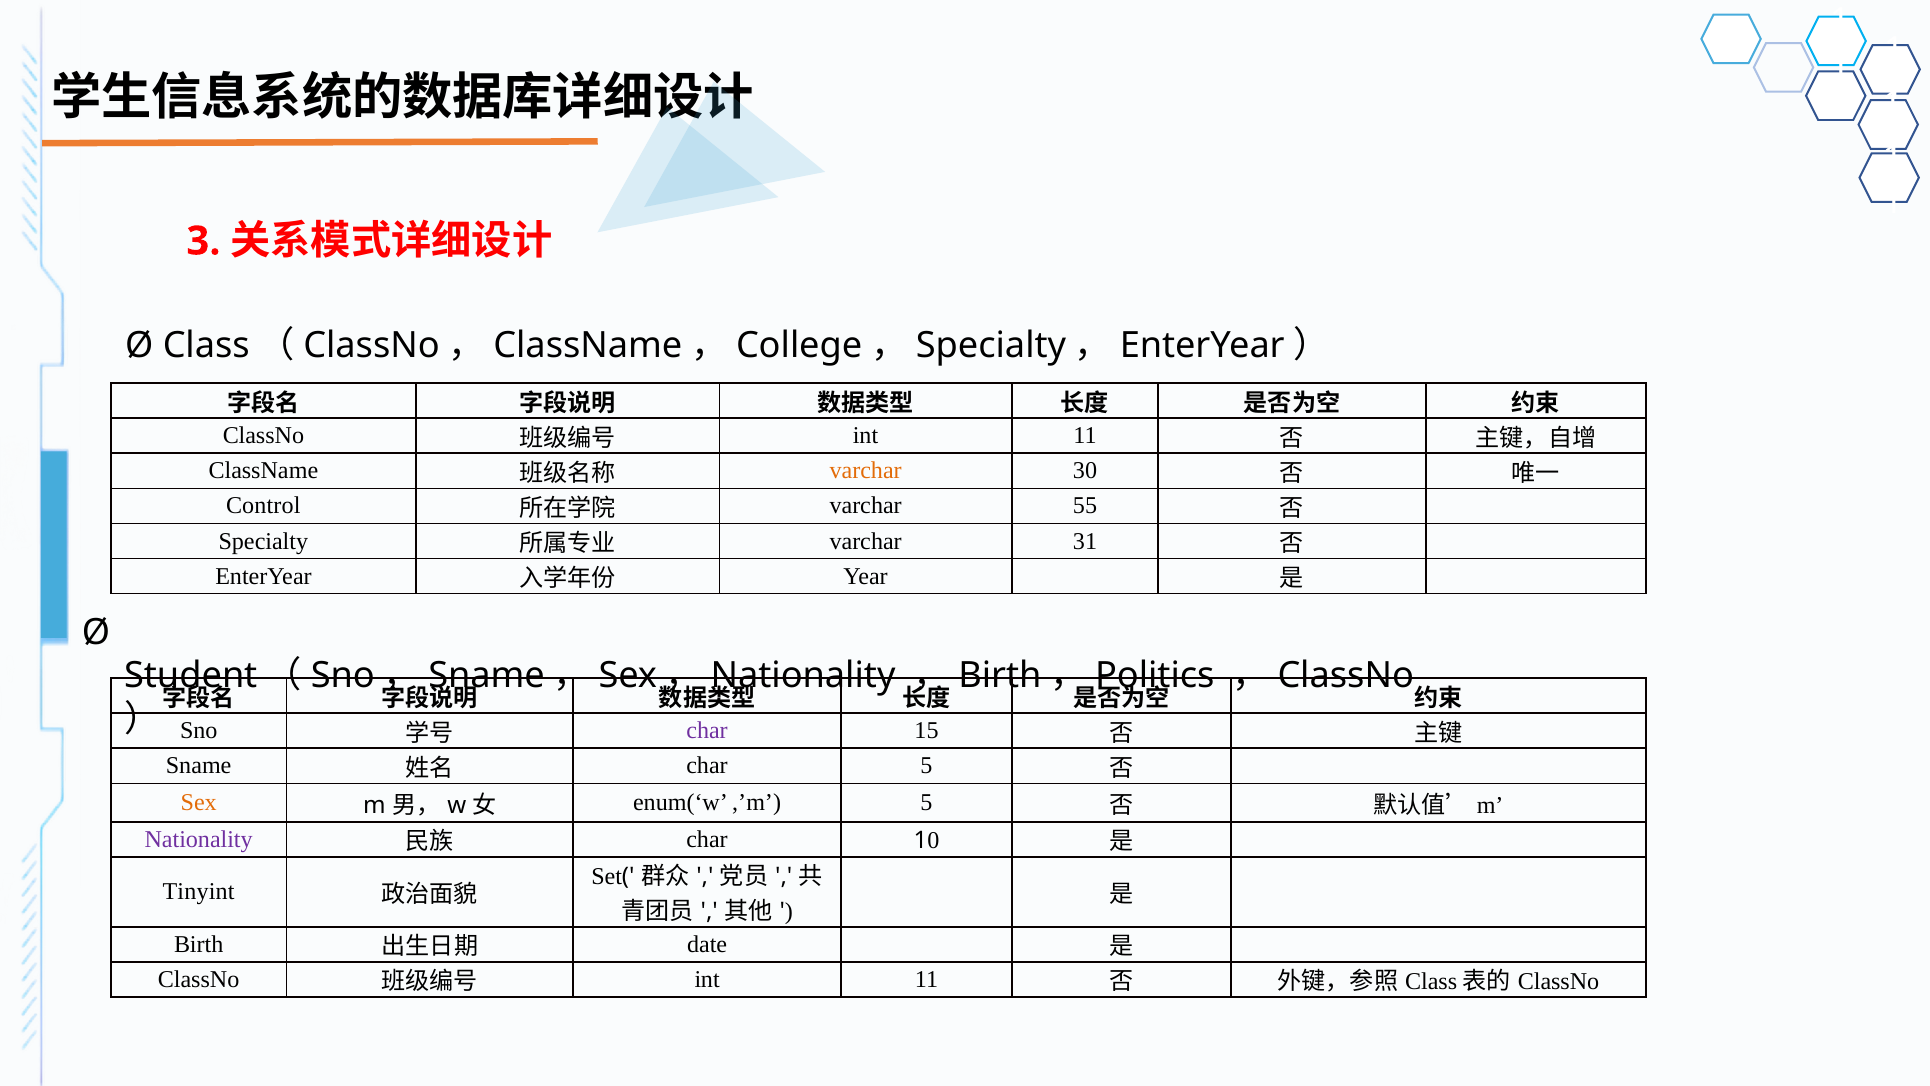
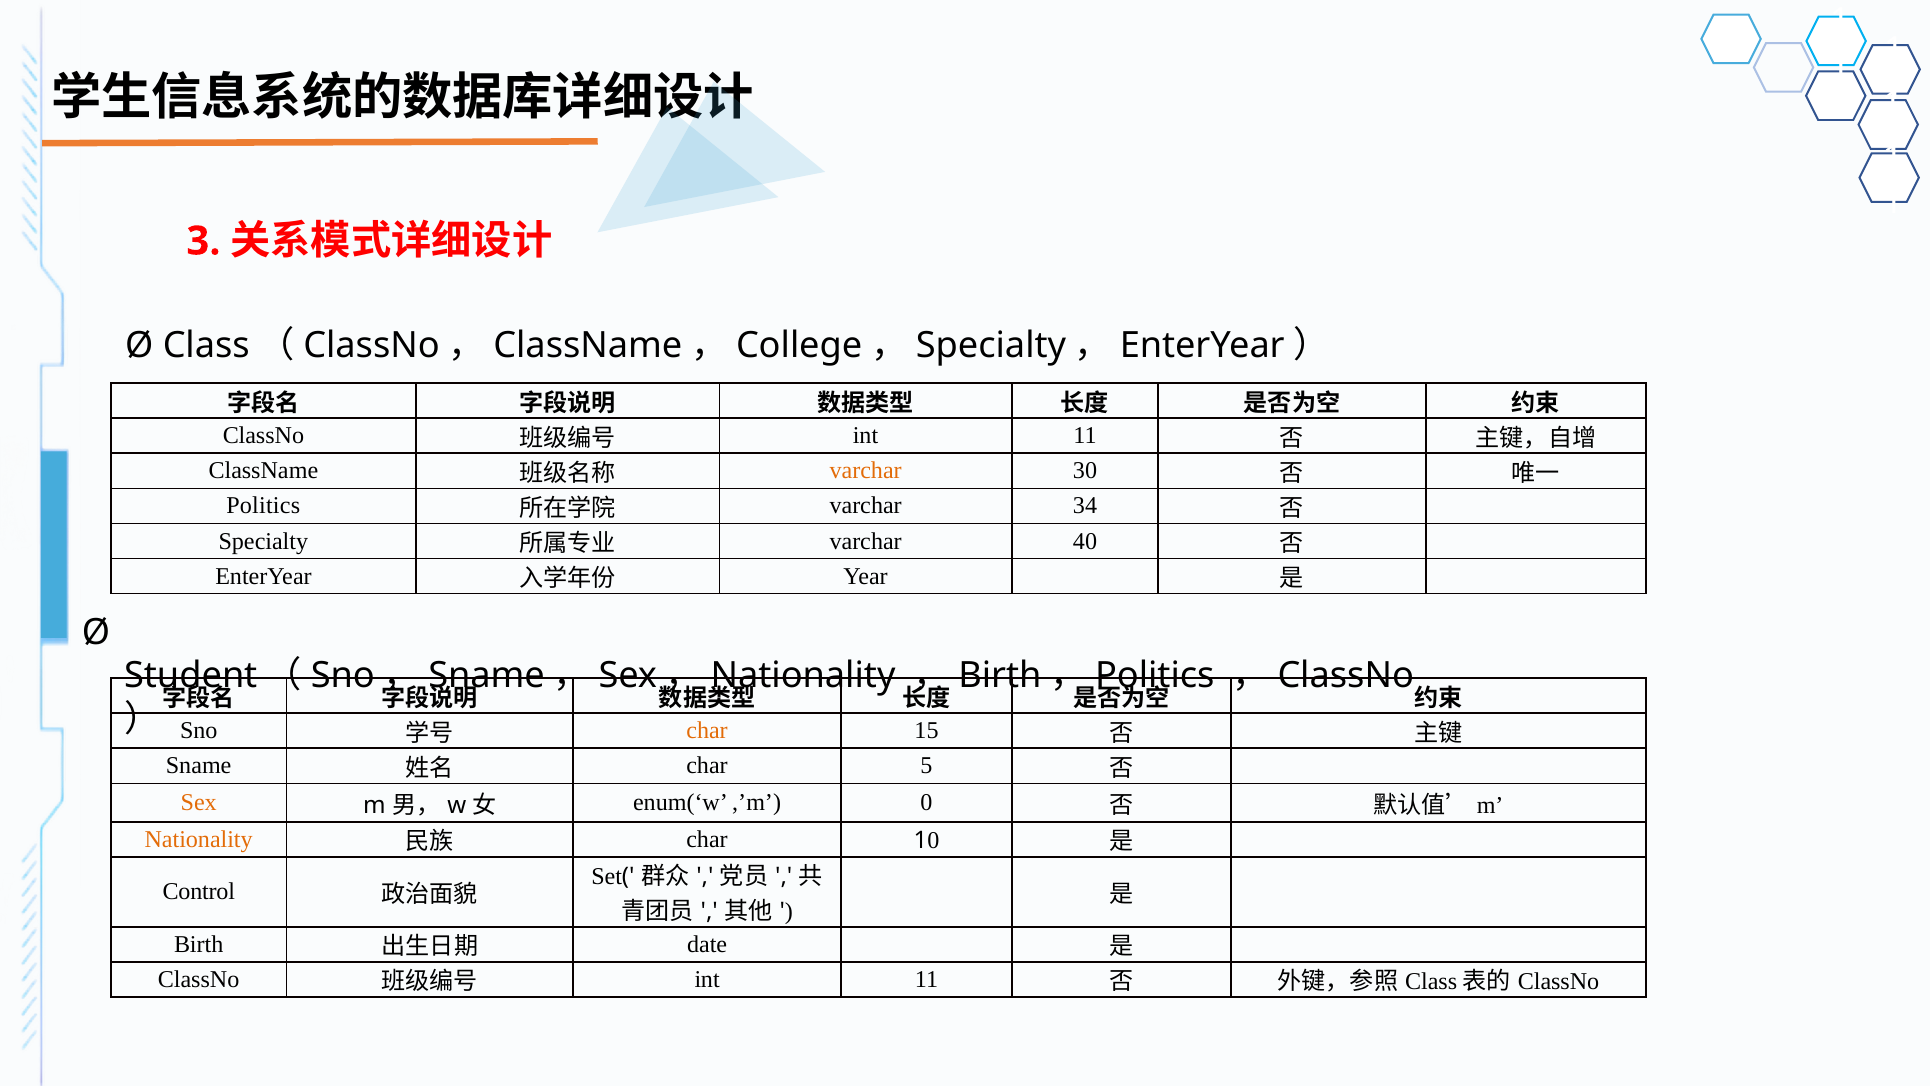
Control: Control -> Politics (263, 506)
55: 55 -> 34 (1085, 506)
31: 31 -> 40 (1085, 541)
char colour: purple -> orange (707, 731)
,’m 5: 5 -> 0 (926, 802)
Nationality colour: purple -> orange (199, 839)
Tinyint: Tinyint -> Control (199, 892)
